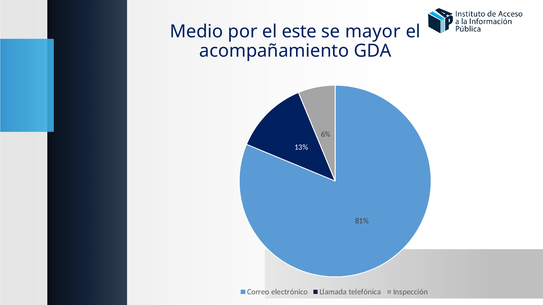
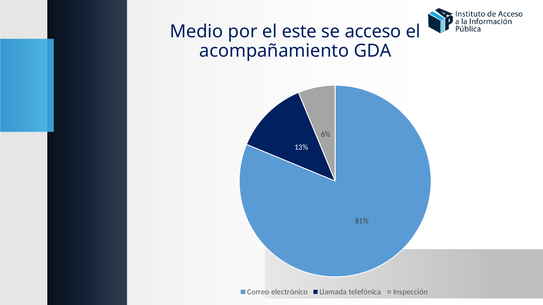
mayor: mayor -> acceso (373, 31)
